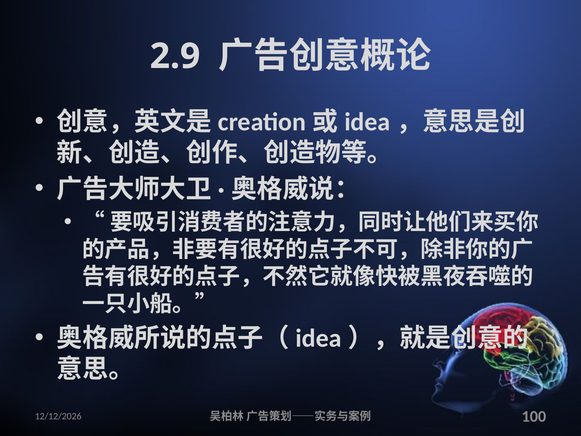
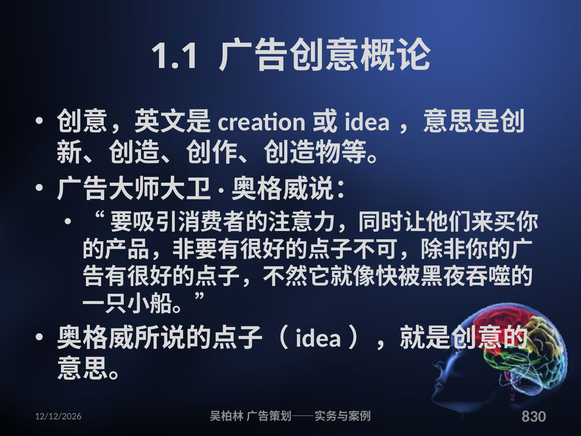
2.9: 2.9 -> 1.1 (175, 56)
100: 100 -> 830 (534, 416)
